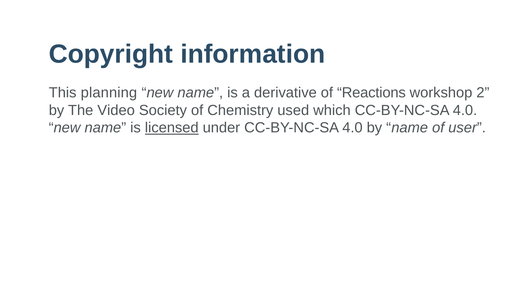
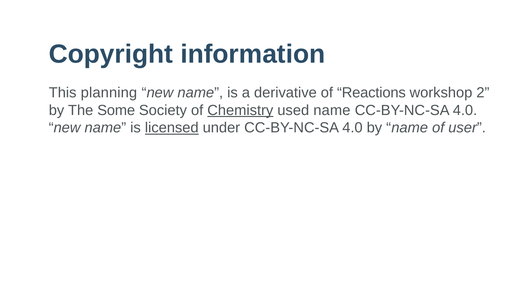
Video: Video -> Some (116, 110)
Chemistry underline: none -> present (240, 110)
used which: which -> name (332, 110)
